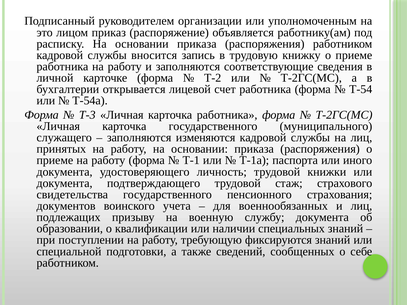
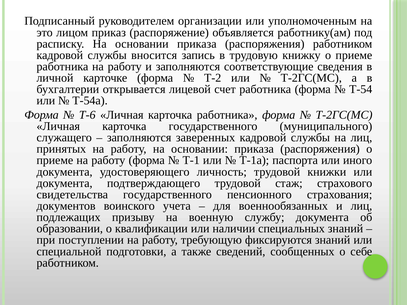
Т-3: Т-3 -> Т-6 (87, 115)
изменяются: изменяются -> заверенных (205, 138)
